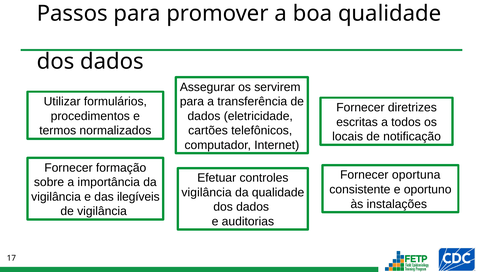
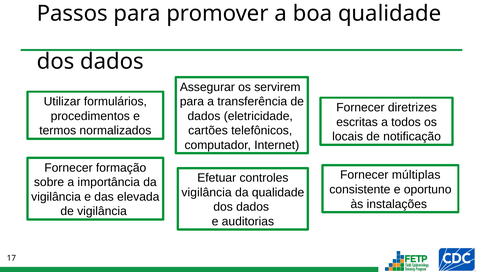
oportuna: oportuna -> múltiplas (416, 175)
ilegíveis: ilegíveis -> elevada (138, 197)
